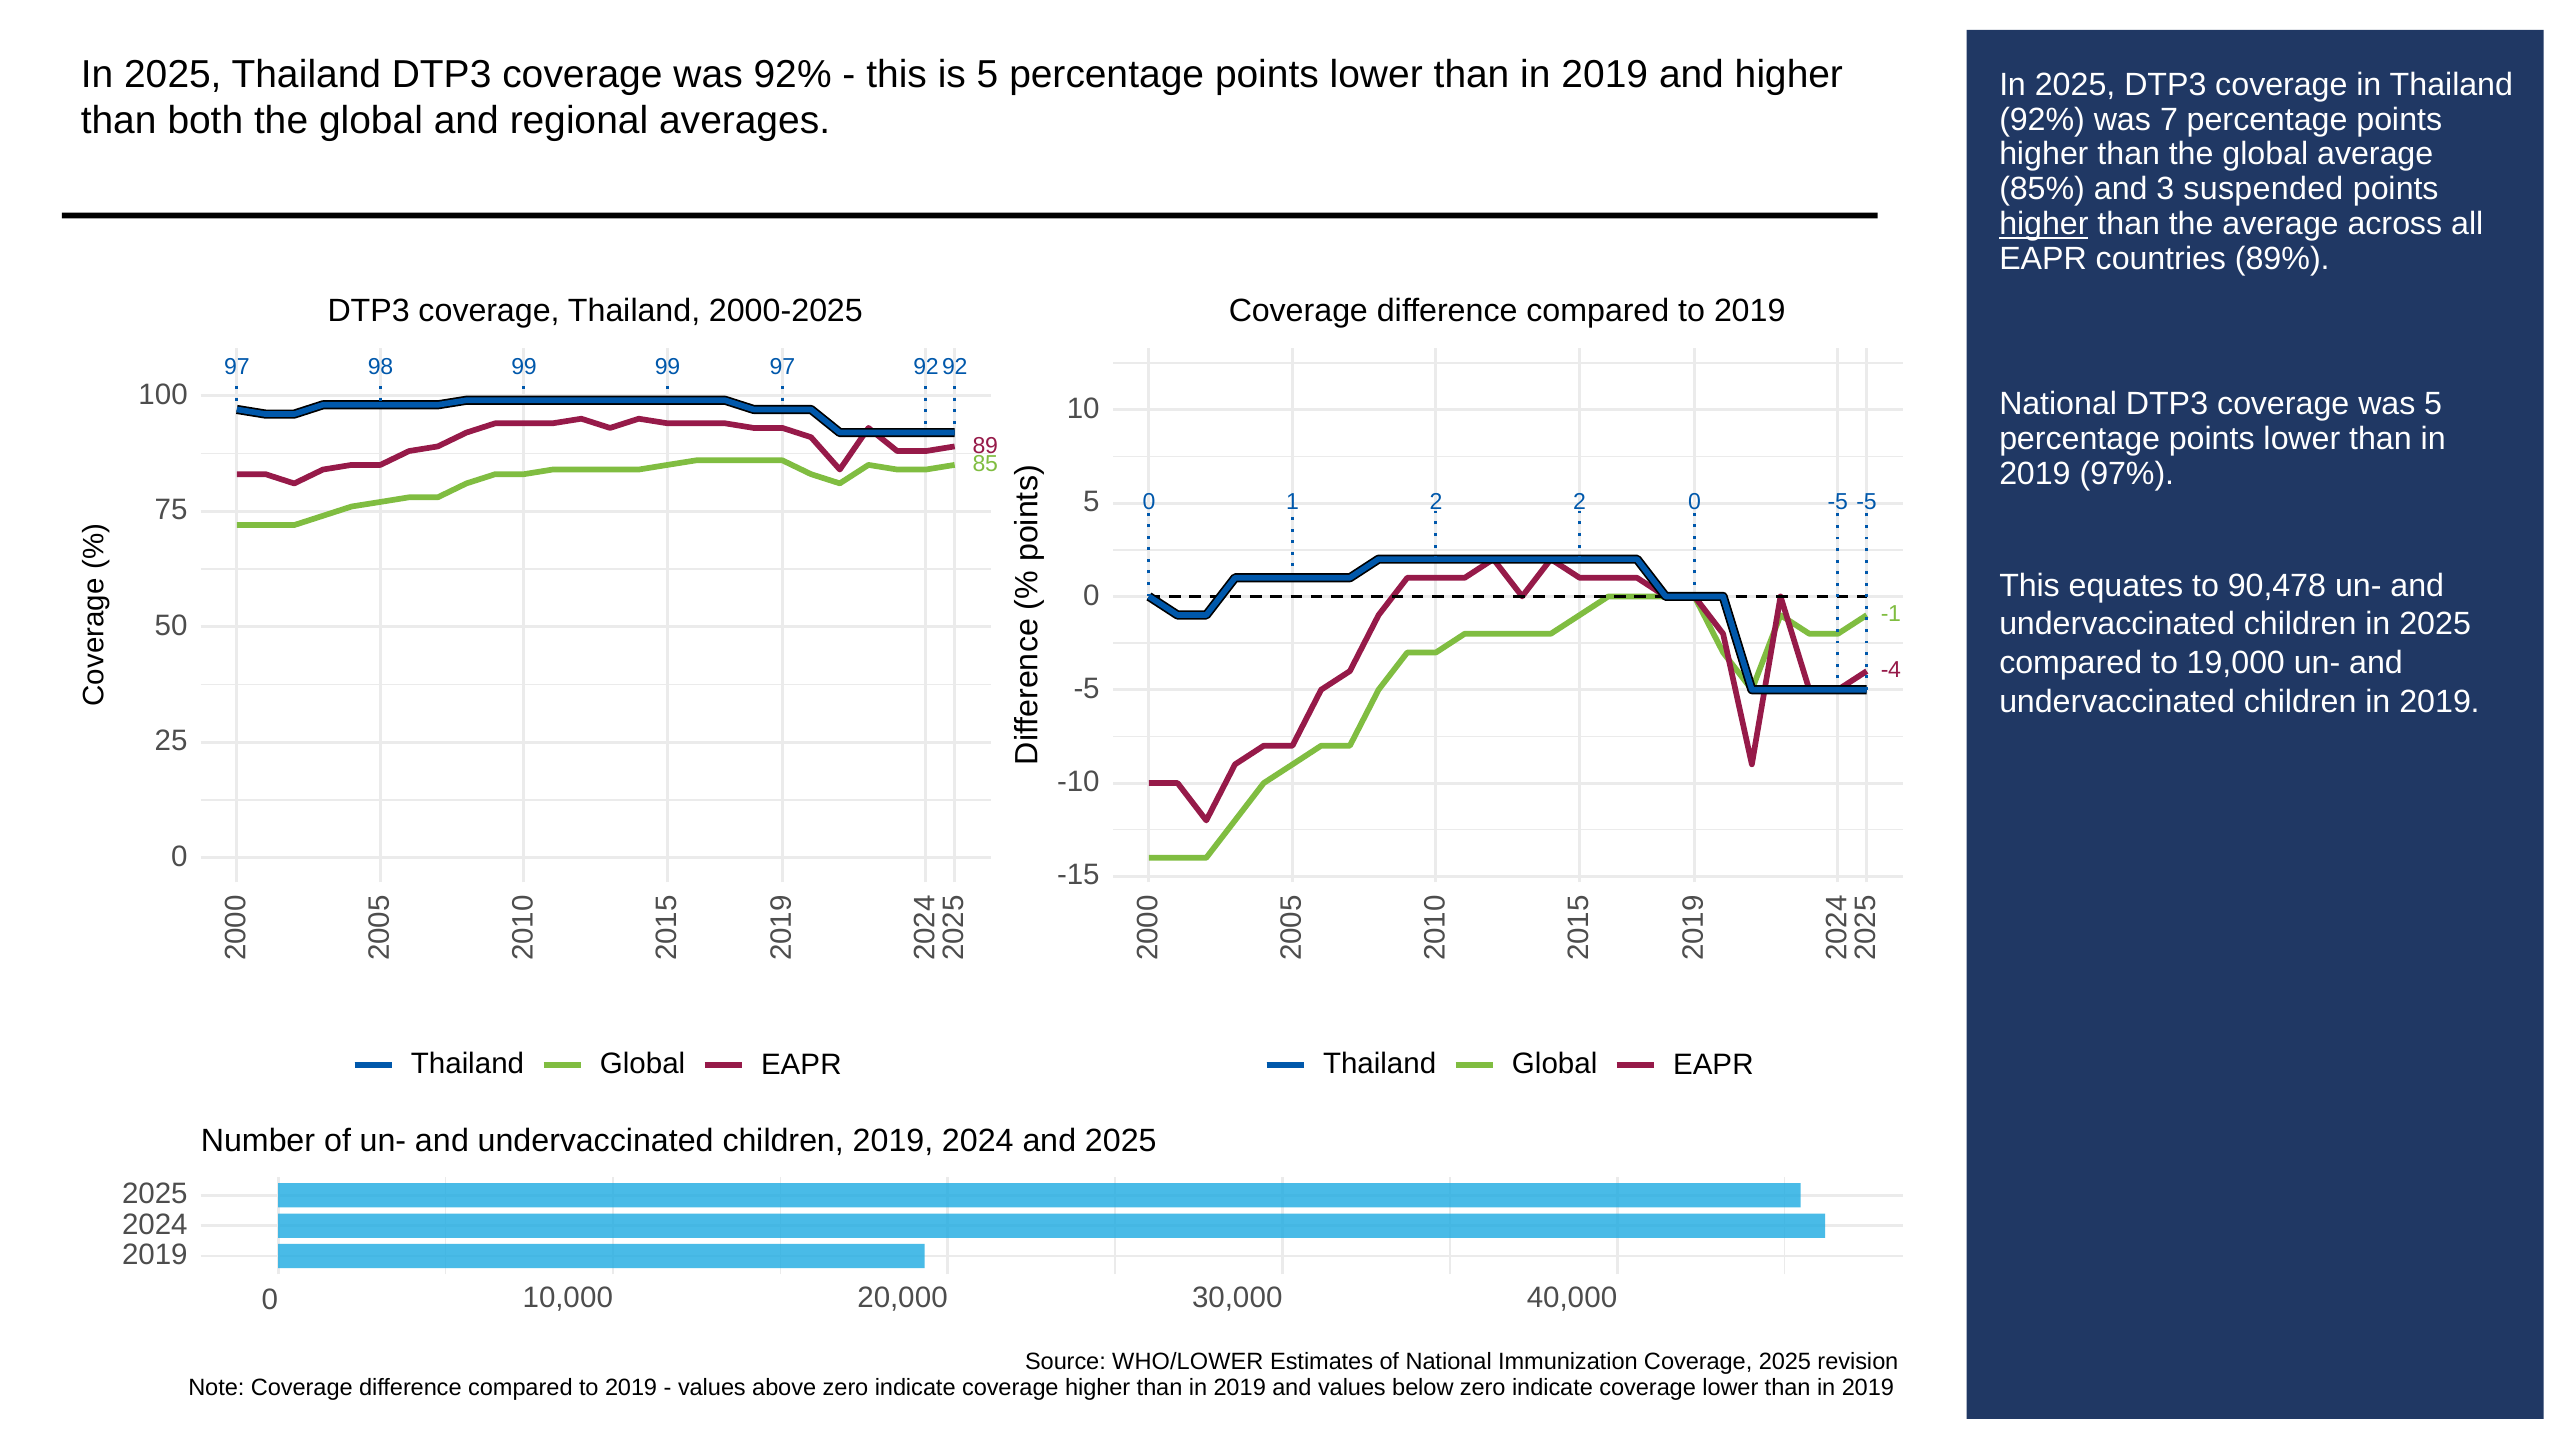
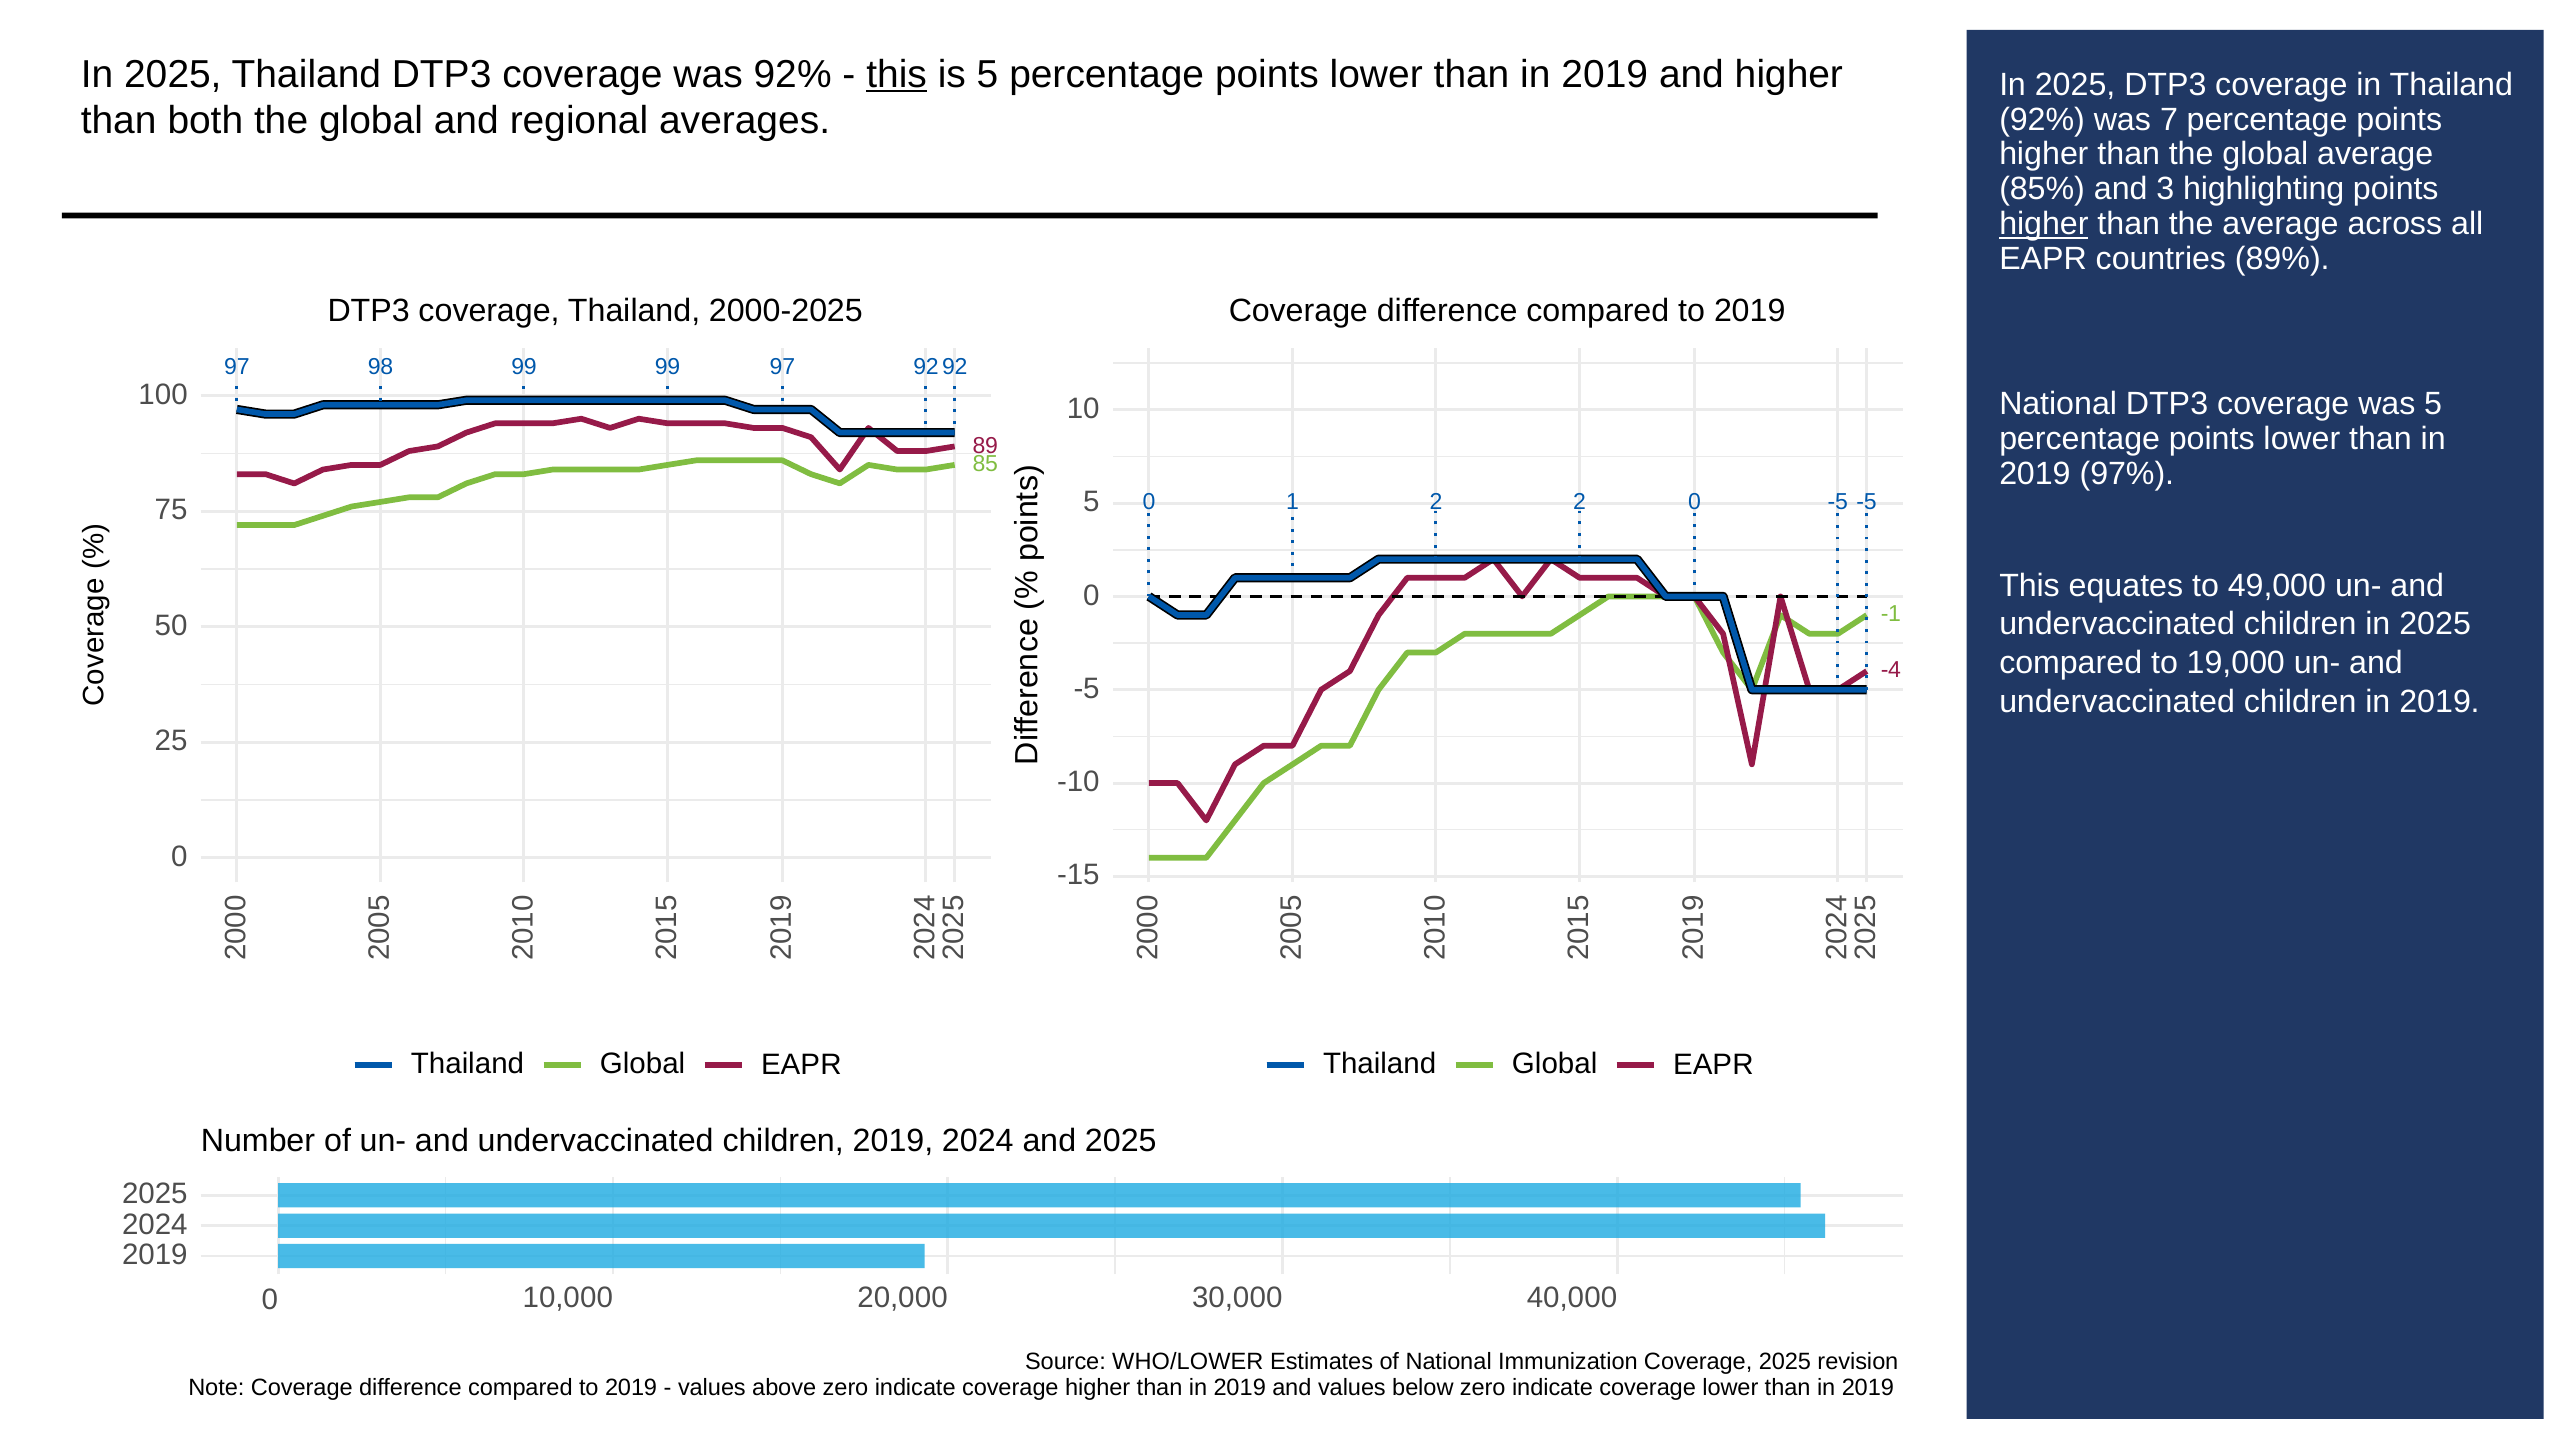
this underline: none -> present (897, 74)
suspended: suspended -> highlighting (2264, 189)
90,478: 90,478 -> 49,000 (2277, 585)
